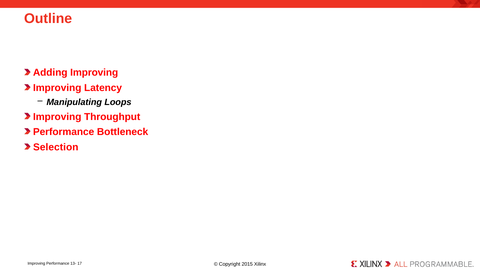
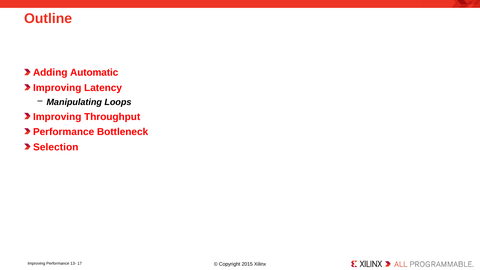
Adding Improving: Improving -> Automatic (94, 73)
